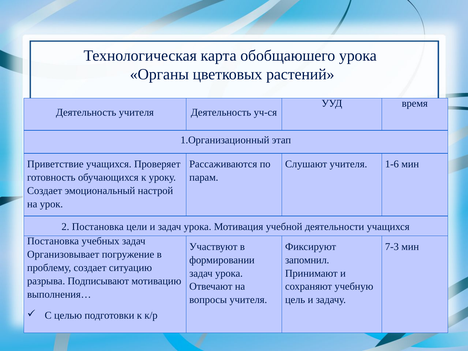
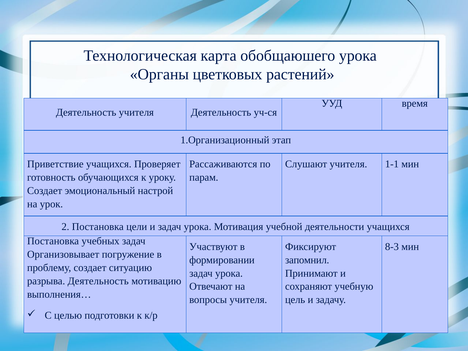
1-6: 1-6 -> 1-1 (392, 164)
7-3: 7-3 -> 8-3 (392, 247)
разрыва Подписывают: Подписывают -> Деятельность (98, 281)
